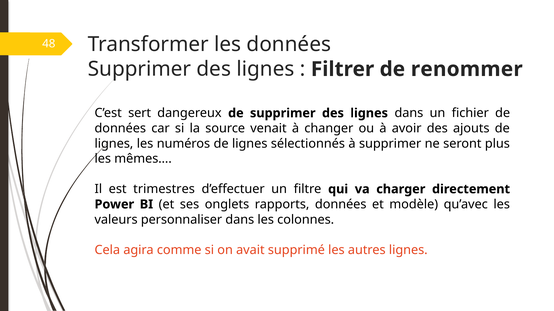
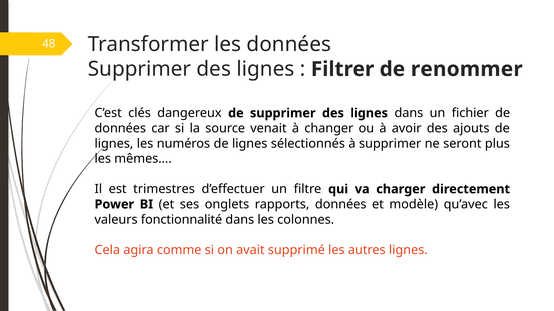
sert: sert -> clés (140, 113)
personnaliser: personnaliser -> fonctionnalité (182, 220)
